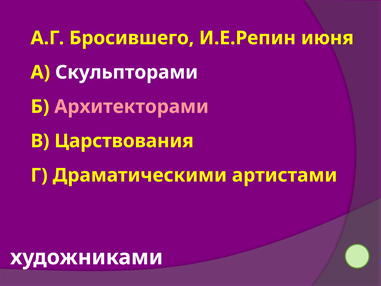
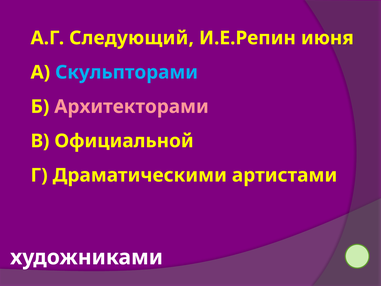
Бросившего: Бросившего -> Следующий (132, 38)
Скульпторами colour: white -> light blue (127, 72)
Царствования: Царствования -> Официальной (124, 141)
